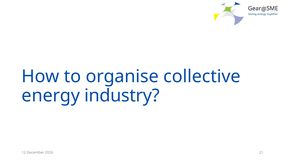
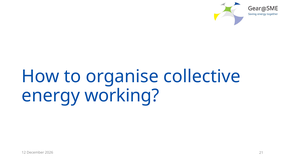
industry: industry -> working (122, 96)
